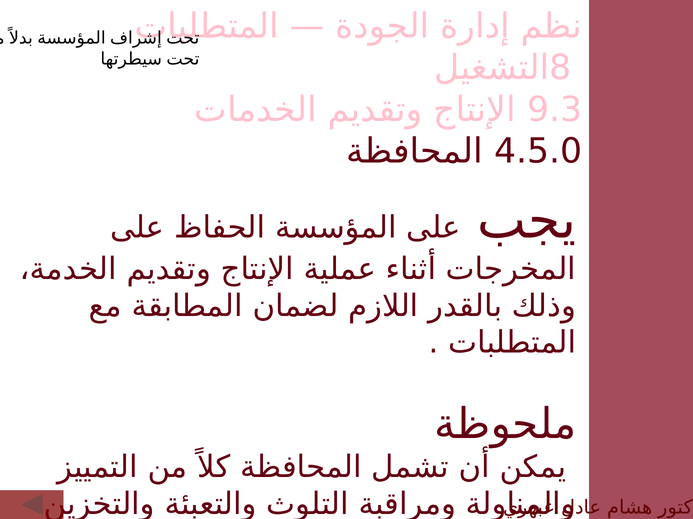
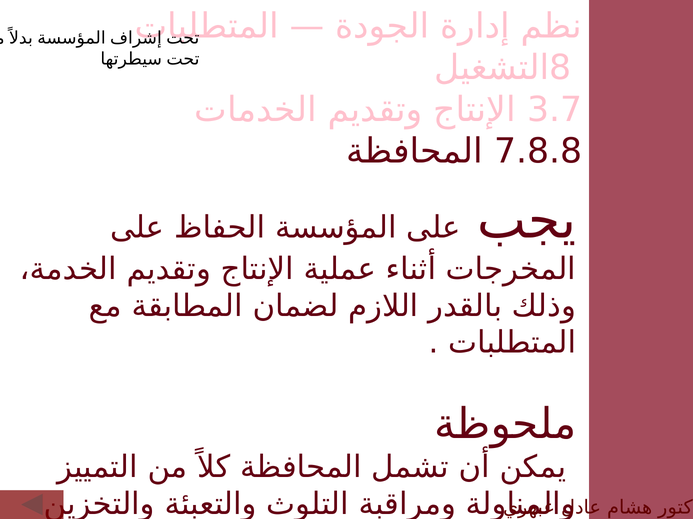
9.3: 9.3 -> 3.7 (555, 110)
4.5.0: 4.5.0 -> 7.8.8 (538, 151)
